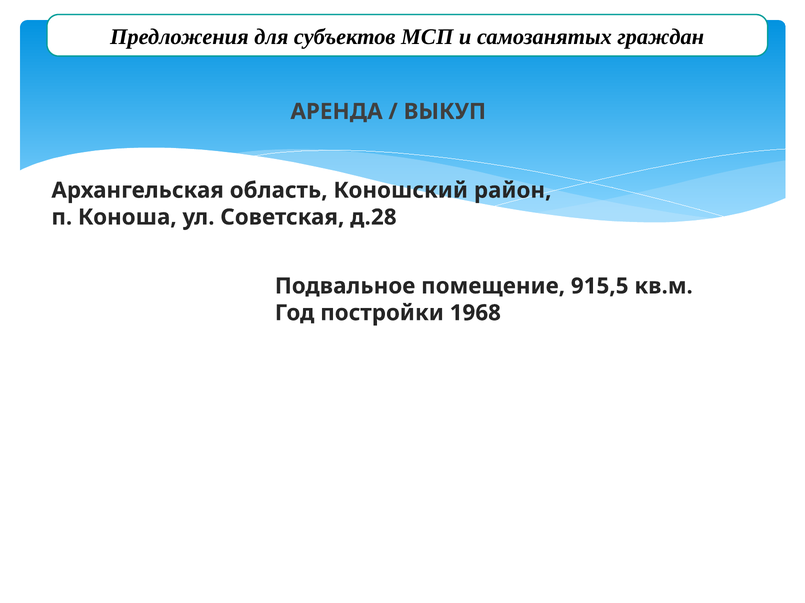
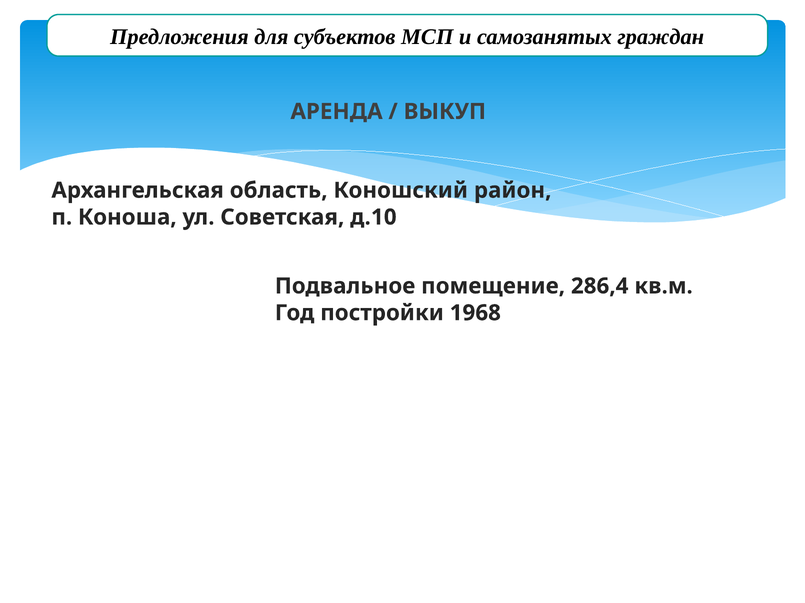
д.28: д.28 -> д.10 (373, 217)
915,5: 915,5 -> 286,4 (600, 286)
